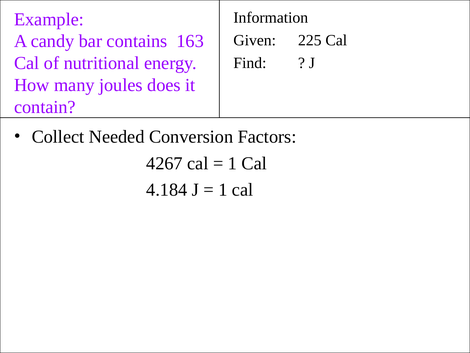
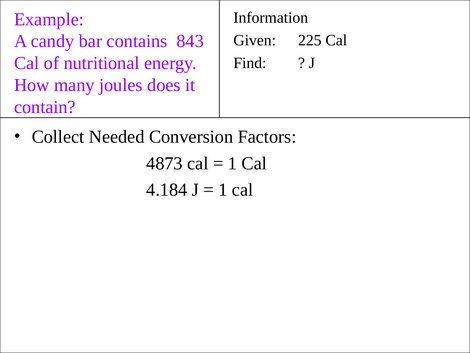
163: 163 -> 843 (190, 41)
4267: 4267 -> 4873 (164, 163)
